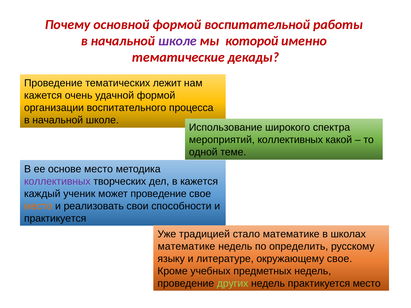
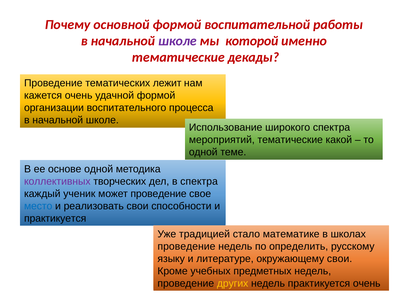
мероприятий коллективных: коллективных -> тематические (290, 140)
основе место: место -> одной (99, 169)
в кажется: кажется -> спектра (199, 181)
место colour: orange -> blue (38, 206)
математике: математике -> проведение (186, 247)
окружающему свое: свое -> свои (340, 259)
других colour: light green -> yellow (233, 284)
практикуется место: место -> очень (367, 284)
